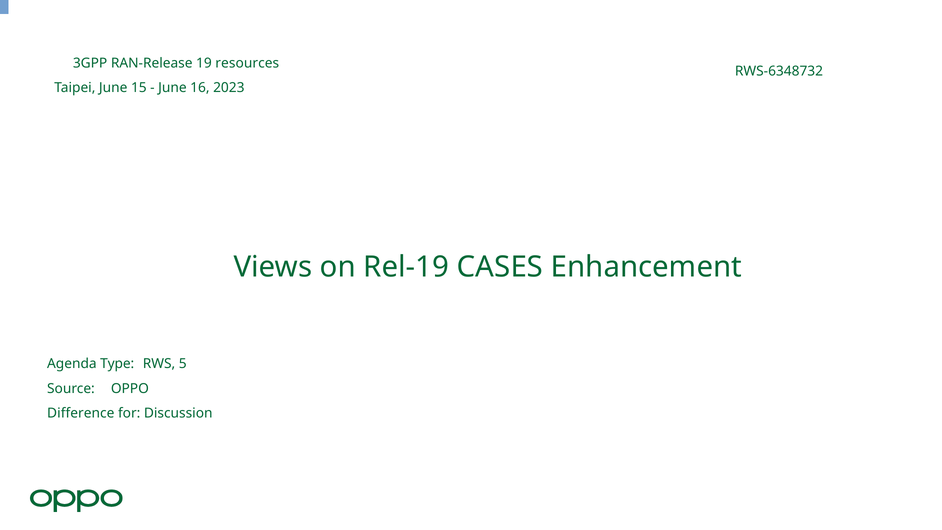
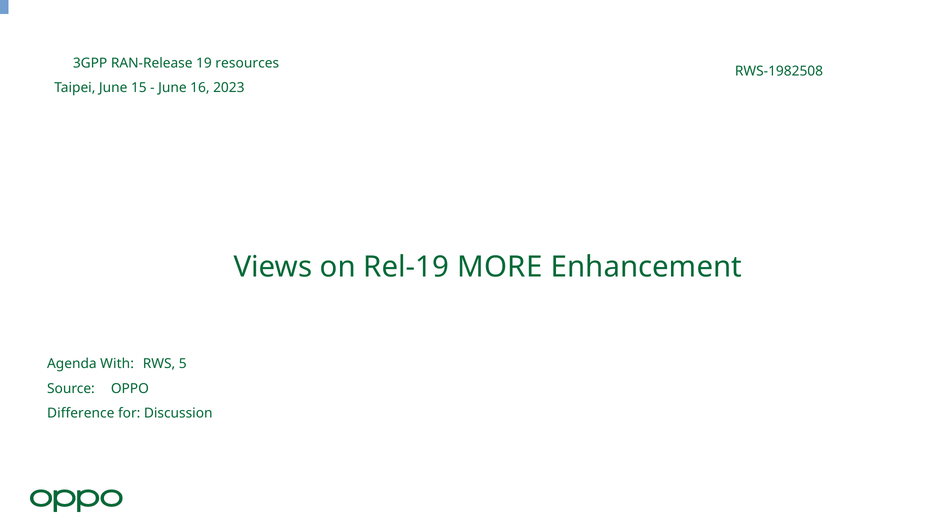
RWS-6348732: RWS-6348732 -> RWS-1982508 (779, 71)
CASES: CASES -> MORE (500, 267)
Type: Type -> With (117, 364)
